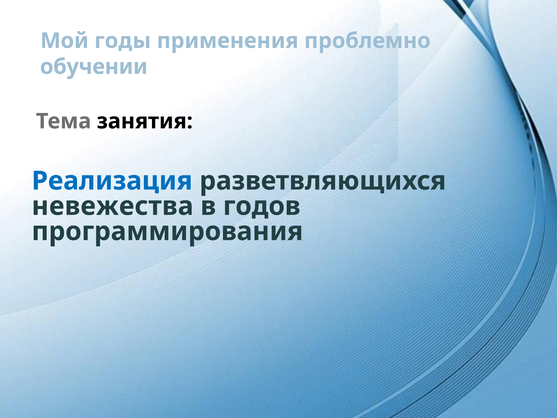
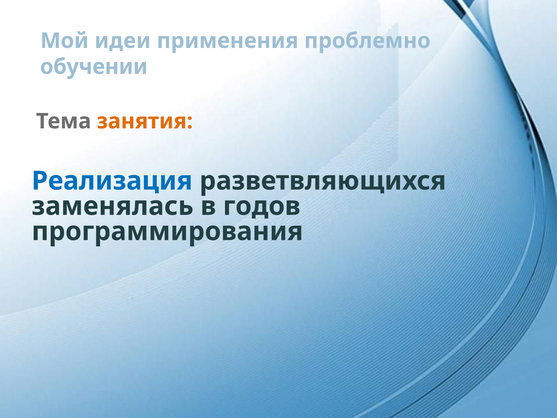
годы: годы -> идеи (123, 41)
занятия colour: black -> orange (145, 121)
невежества: невежества -> заменялась (113, 206)
